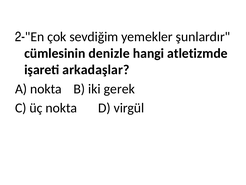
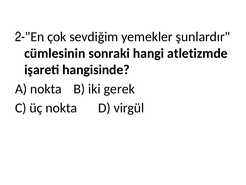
denizle: denizle -> sonraki (109, 53)
arkadaşlar: arkadaşlar -> hangisinde (96, 70)
